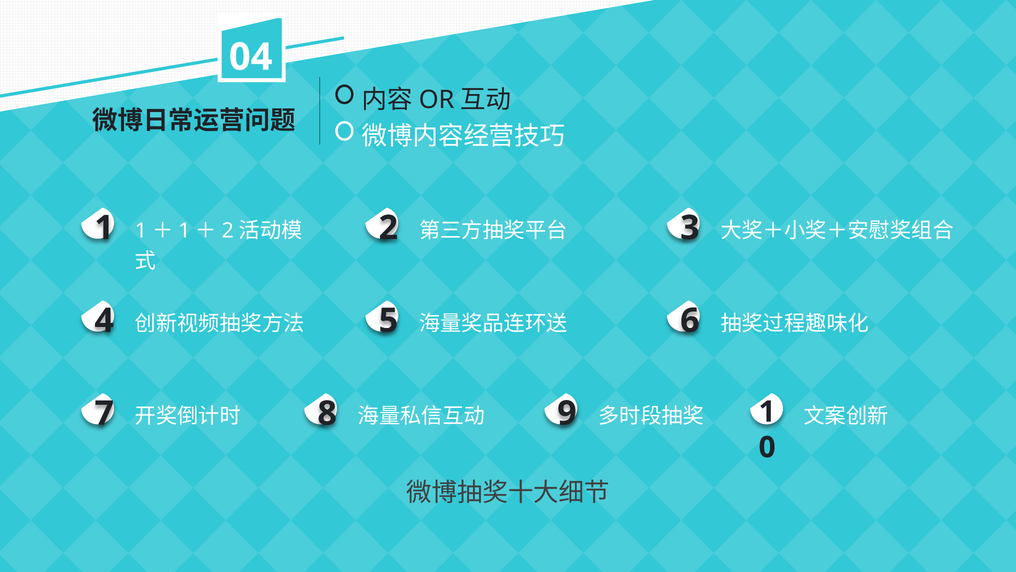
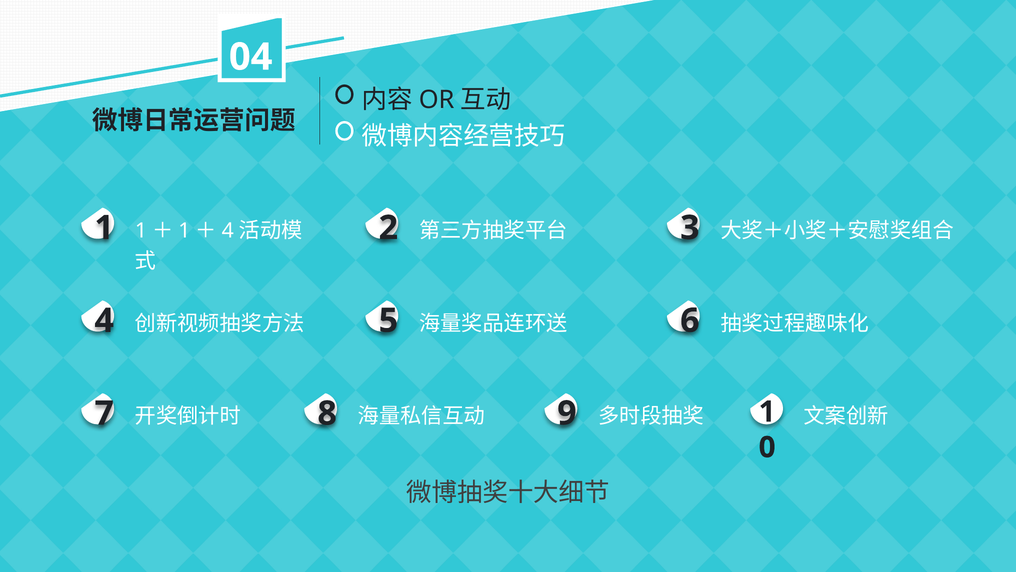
2: 2 -> 4 (228, 231)
